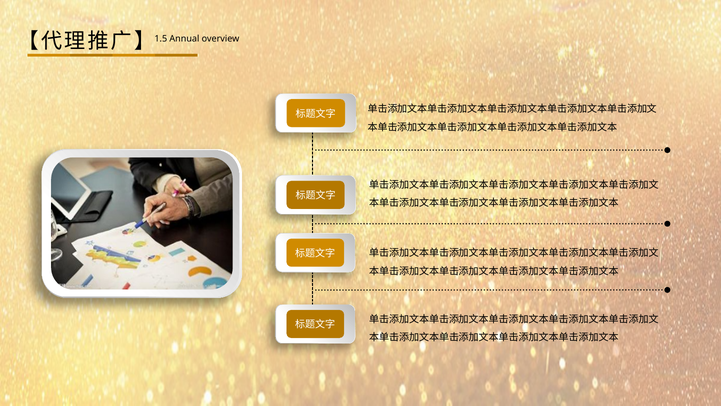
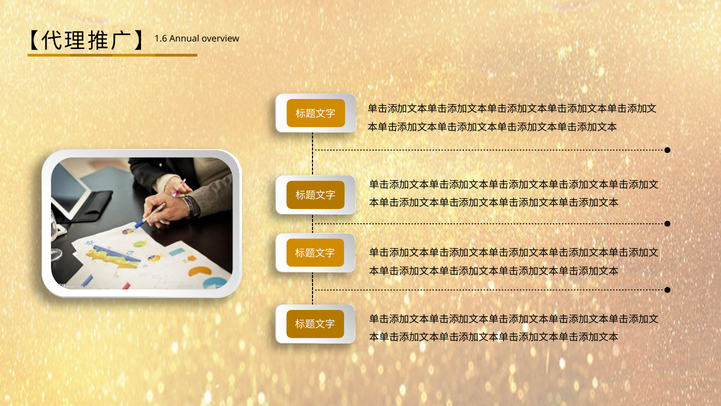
1.5: 1.5 -> 1.6 (161, 39)
